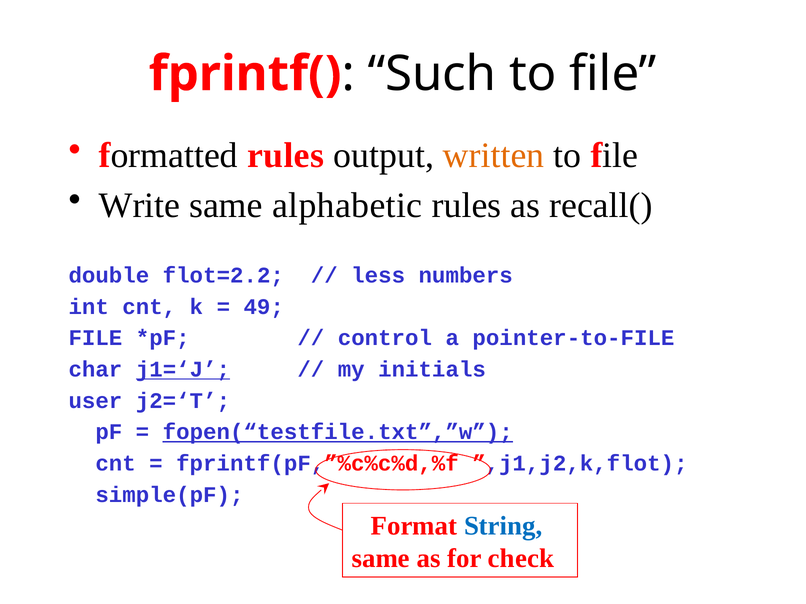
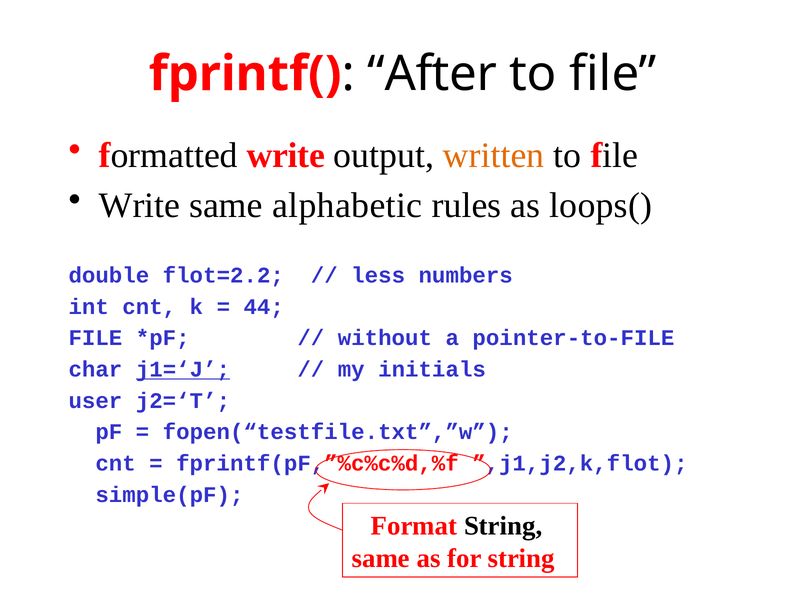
Such: Such -> After (432, 74)
formatted rules: rules -> write (286, 156)
recall(: recall( -> loops( (601, 206)
49: 49 -> 44 (264, 307)
control: control -> without (385, 338)
fopen(“testfile.txt”,”w underline: present -> none (338, 432)
String colour: blue -> black (503, 526)
for check: check -> string (521, 559)
